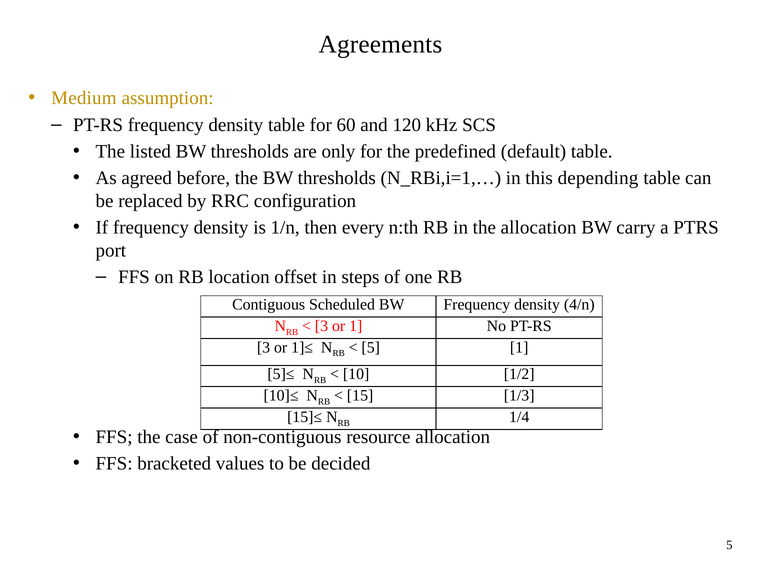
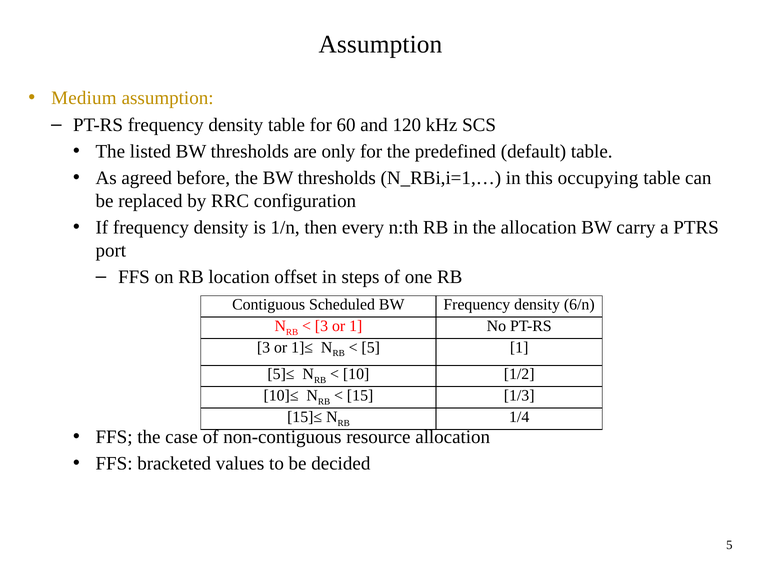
Agreements: Agreements -> Assumption (380, 44)
depending: depending -> occupying (598, 178)
4/n: 4/n -> 6/n (579, 305)
